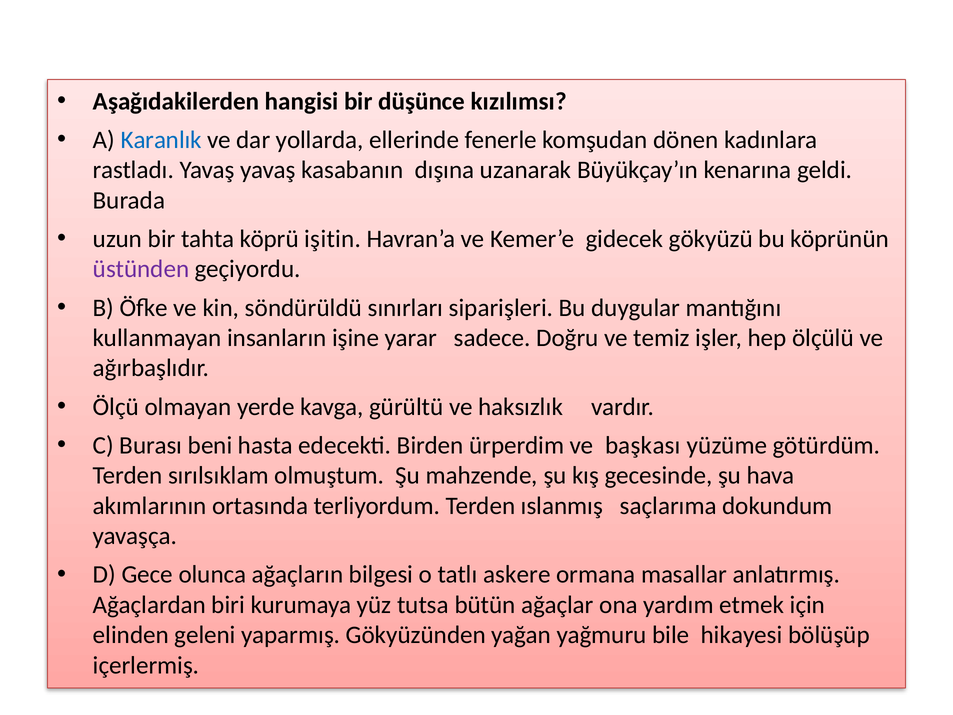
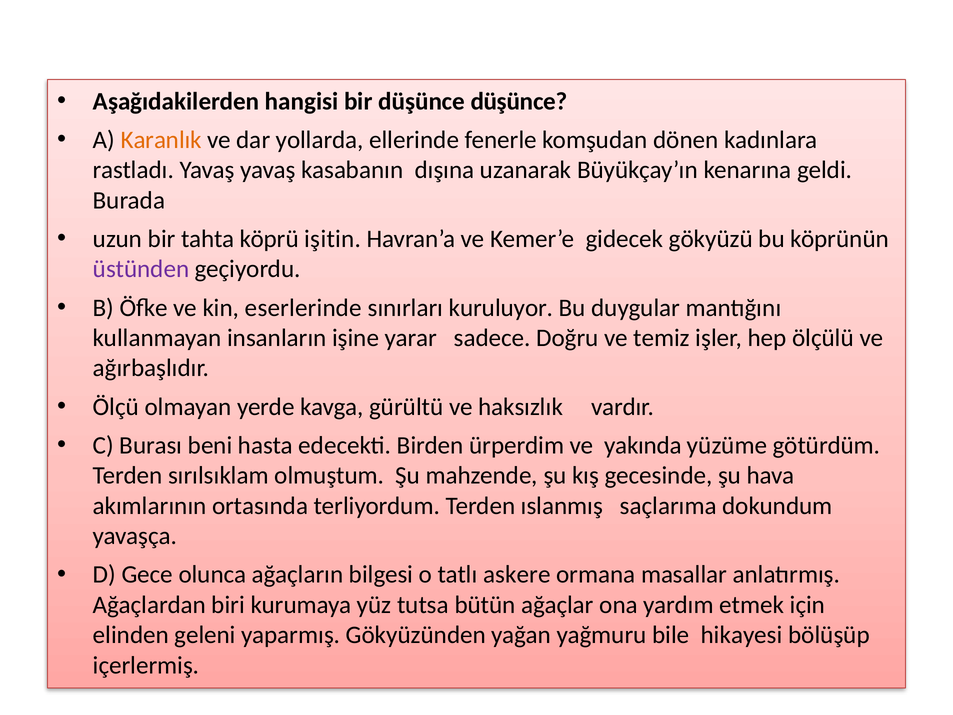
düşünce kızılımsı: kızılımsı -> düşünce (519, 101)
Karanlık colour: blue -> orange (161, 140)
söndürüldü: söndürüldü -> eserlerinde (303, 308)
siparişleri: siparişleri -> kuruluyor (501, 308)
başkası: başkası -> yakında (643, 445)
